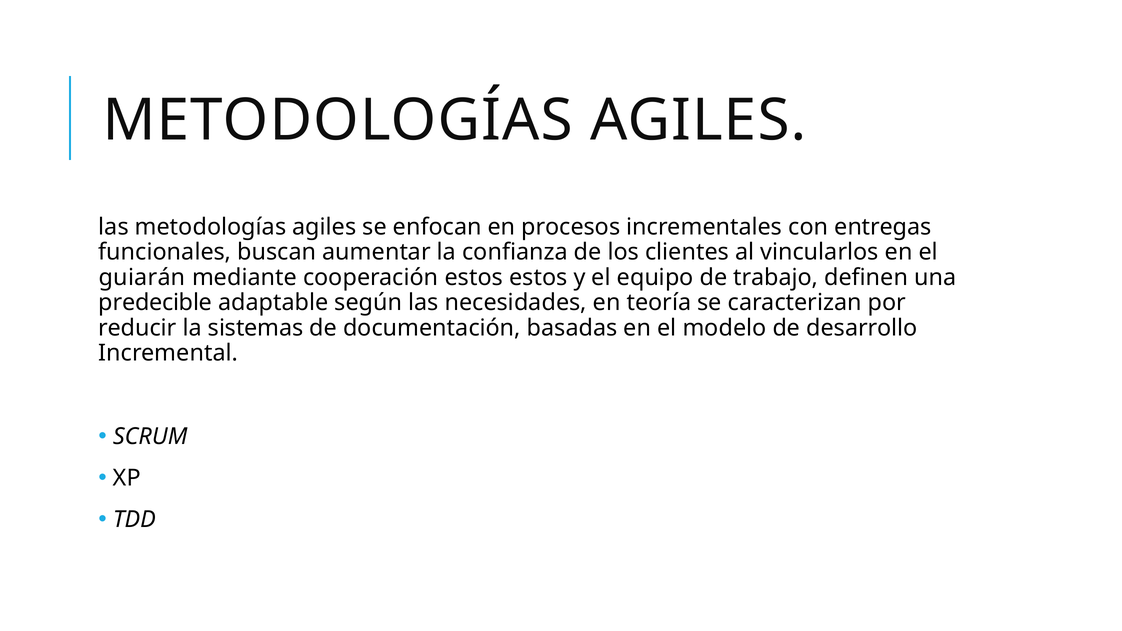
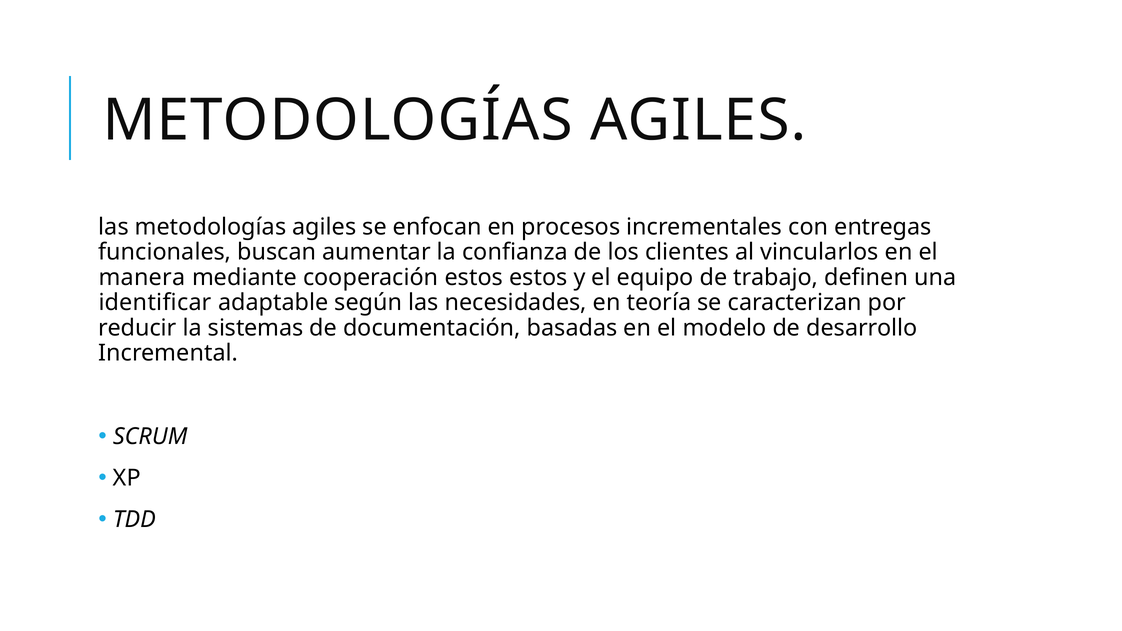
guiarán: guiarán -> manera (142, 278)
predecible: predecible -> identificar (155, 303)
